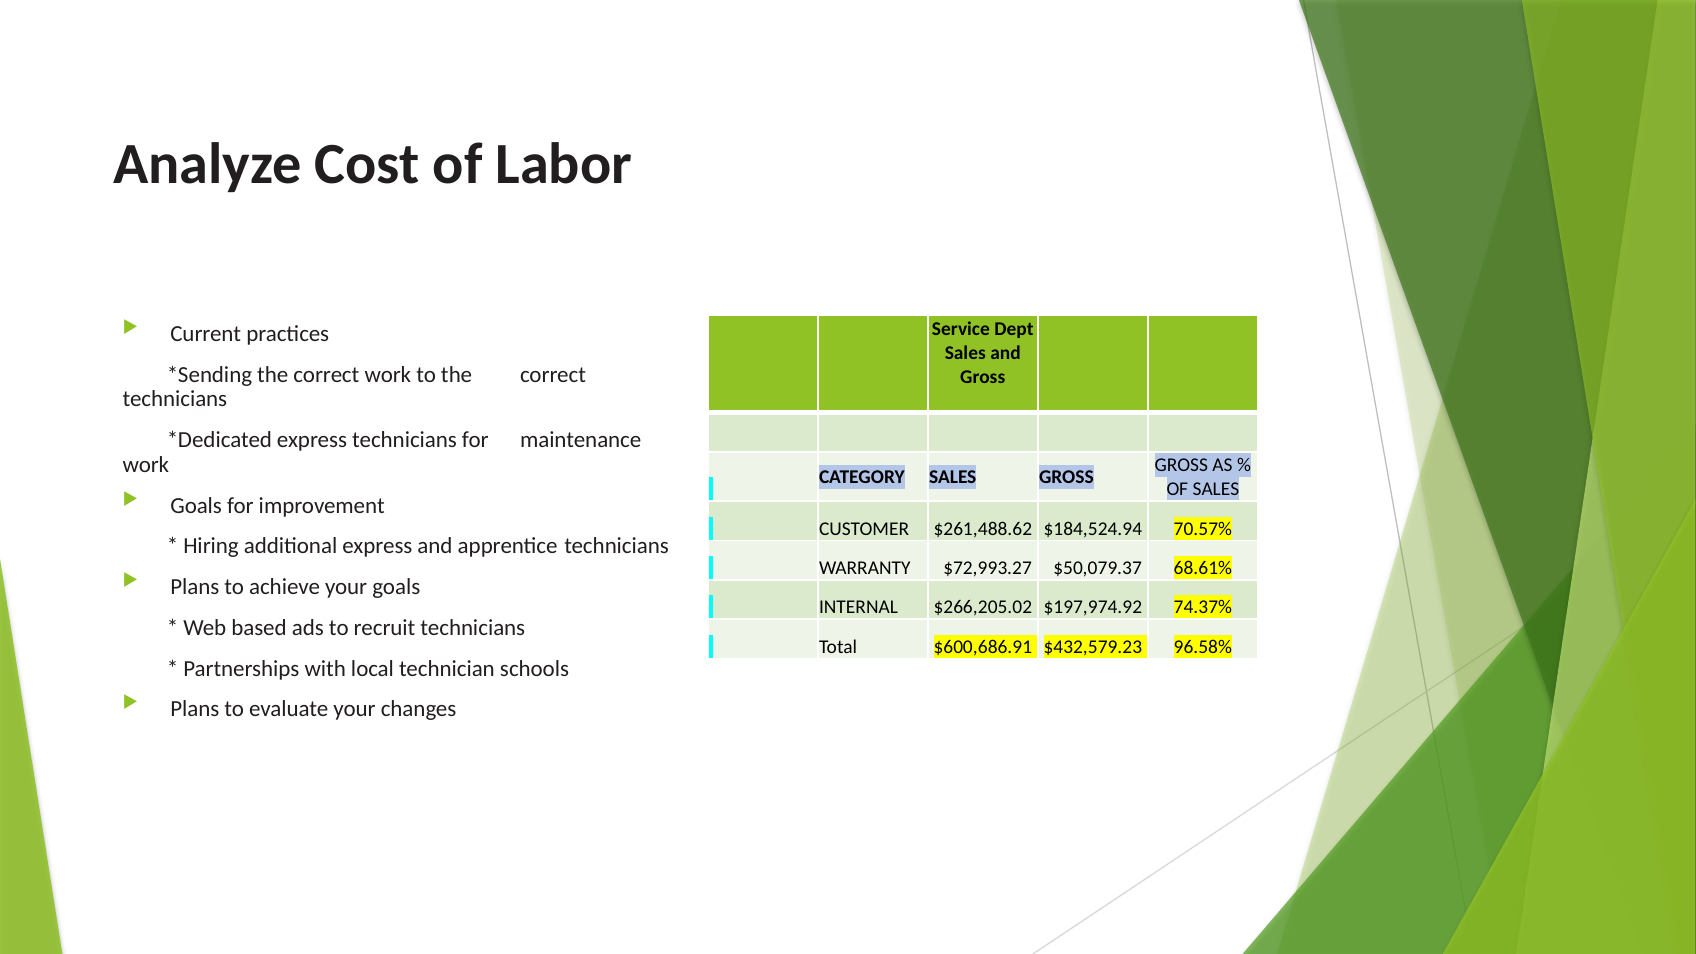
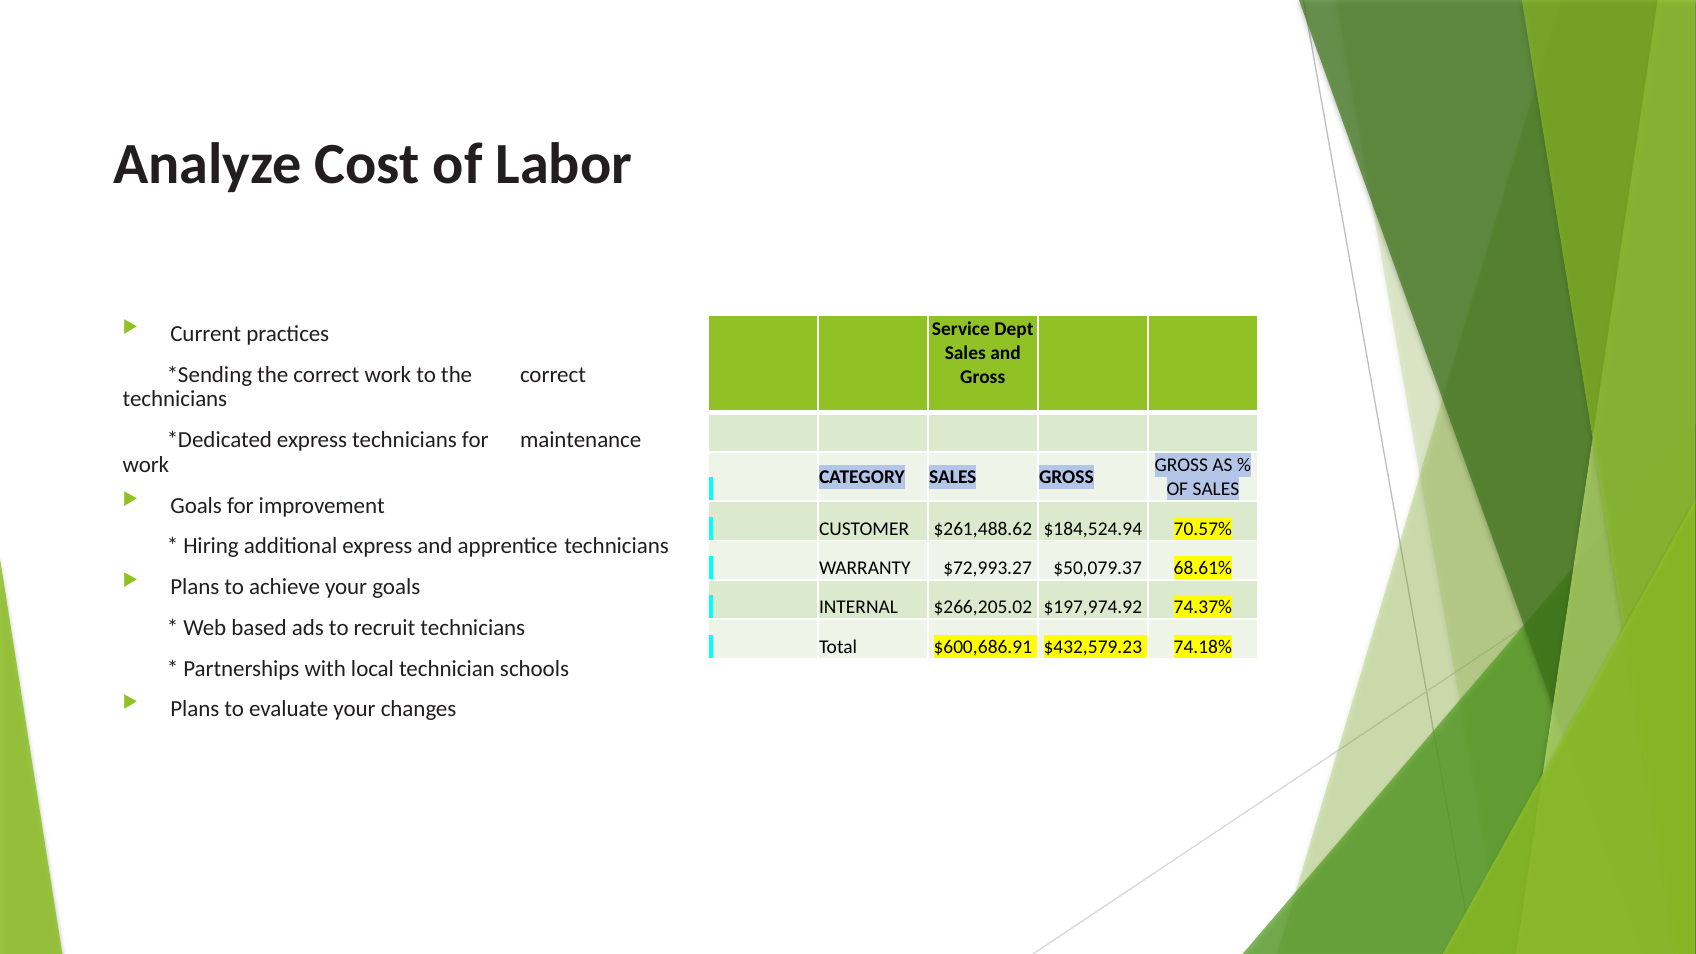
96.58%: 96.58% -> 74.18% (1203, 647)
